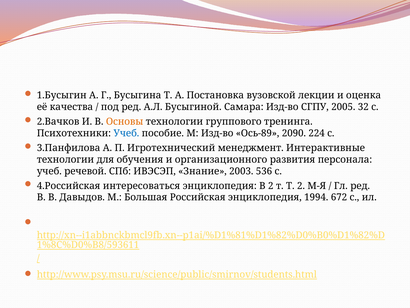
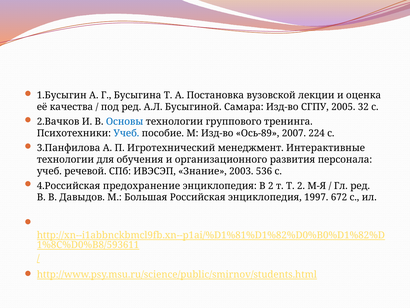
Основы colour: orange -> blue (125, 121)
2090: 2090 -> 2007 (294, 133)
интересоваться: интересоваться -> предохранение (142, 186)
1994: 1994 -> 1997 (316, 197)
